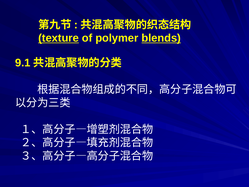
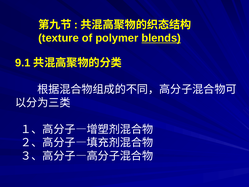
texture underline: present -> none (59, 38)
